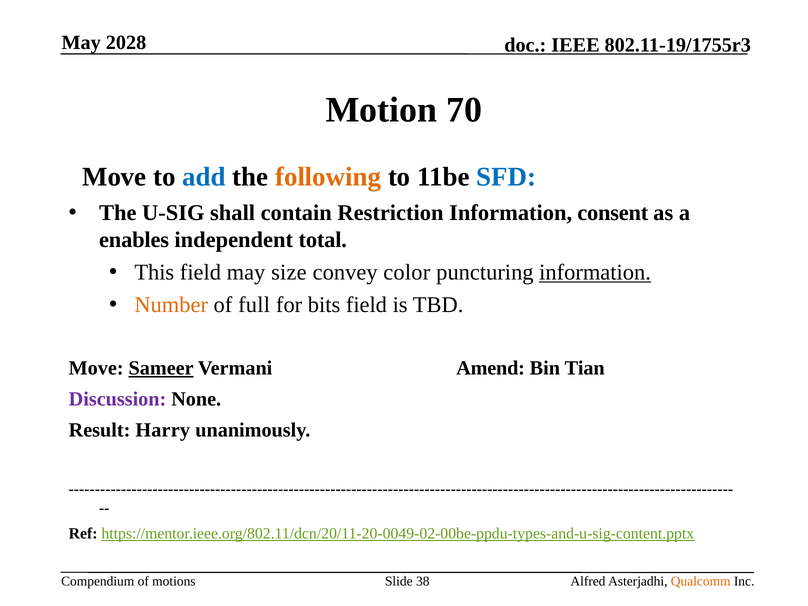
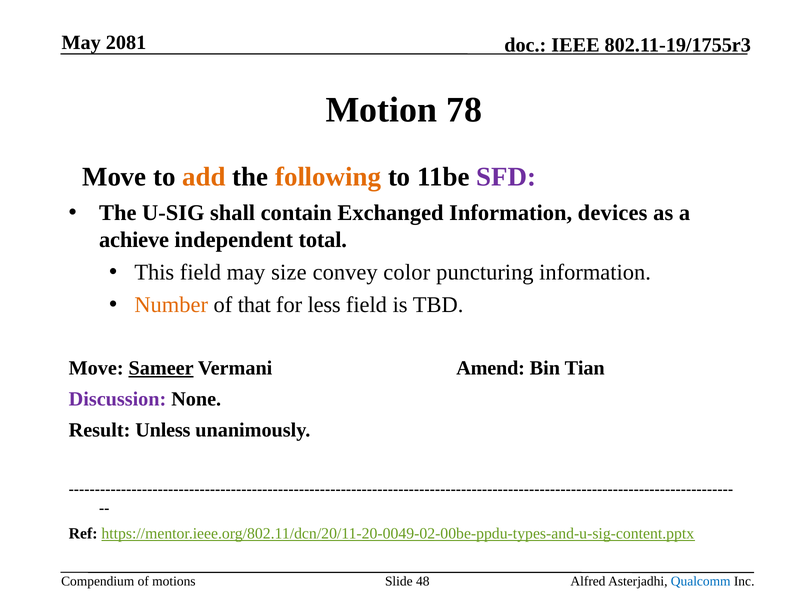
2028: 2028 -> 2081 (126, 43)
70: 70 -> 78 (464, 110)
add colour: blue -> orange (204, 177)
SFD colour: blue -> purple (506, 177)
Restriction: Restriction -> Exchanged (391, 213)
consent: consent -> devices (613, 213)
enables: enables -> achieve (134, 240)
information underline: present -> none (595, 272)
full: full -> that (254, 305)
bits: bits -> less (324, 305)
Harry: Harry -> Unless (163, 430)
38: 38 -> 48 (423, 581)
Qualcomm colour: orange -> blue (701, 581)
